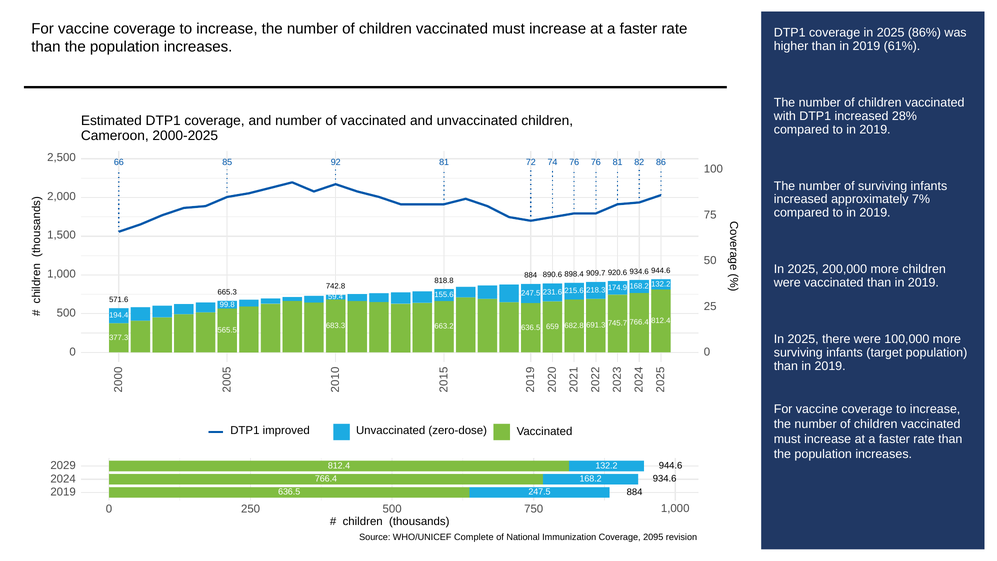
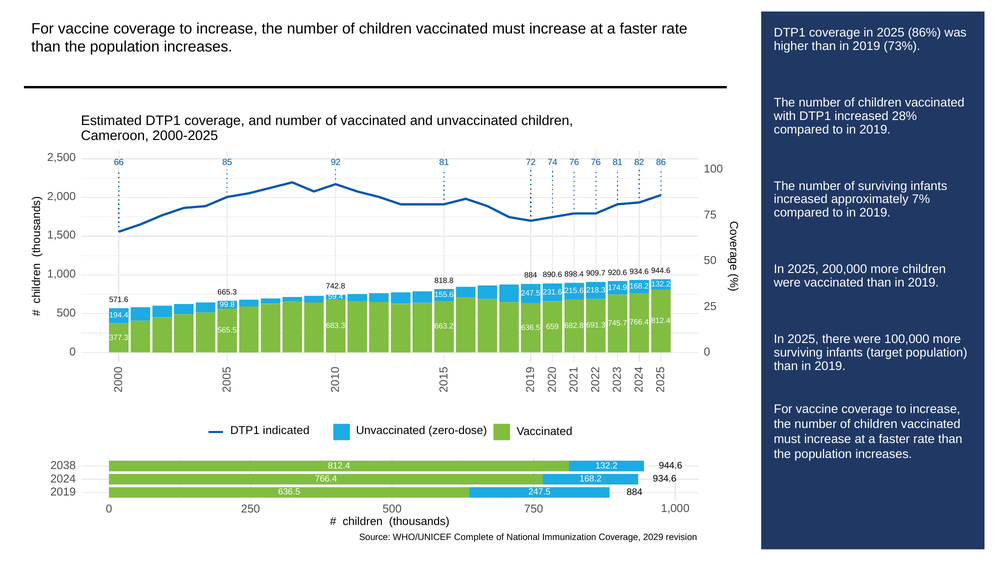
61%: 61% -> 73% (902, 46)
improved: improved -> indicated (286, 430)
2029: 2029 -> 2038 (63, 465)
2095: 2095 -> 2029 (653, 537)
